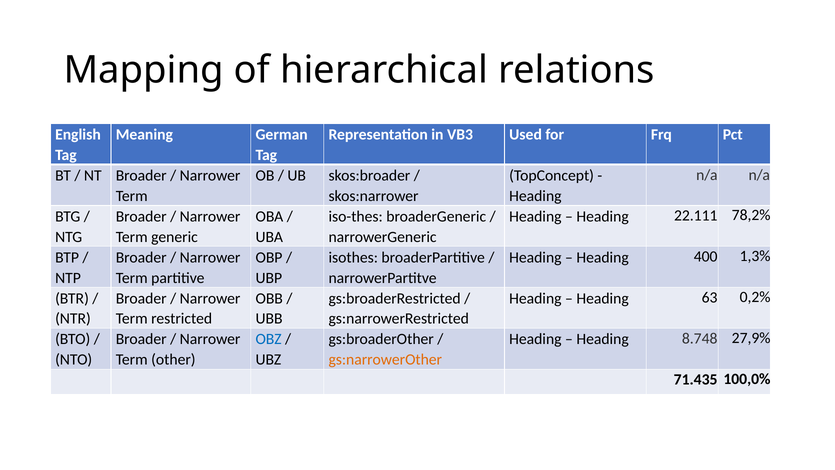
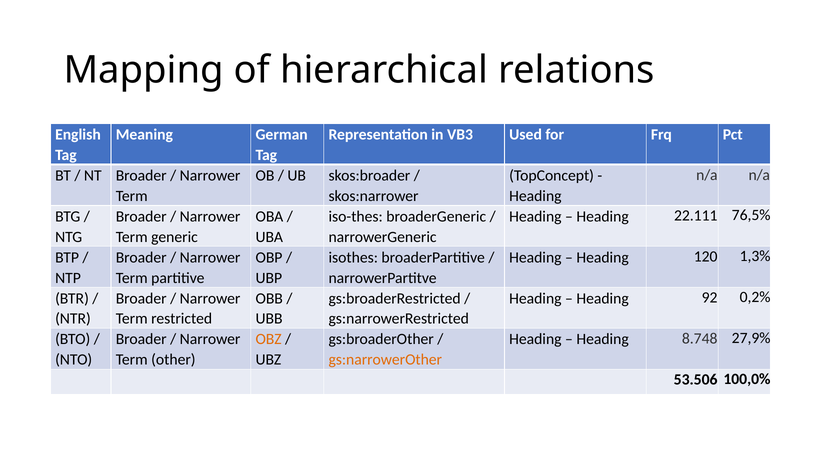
78,2%: 78,2% -> 76,5% (751, 215)
400: 400 -> 120 (706, 257)
63: 63 -> 92 (710, 297)
OBZ colour: blue -> orange (269, 339)
71.435: 71.435 -> 53.506 (696, 379)
